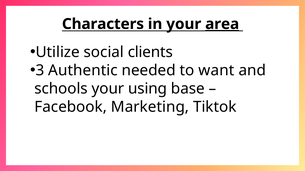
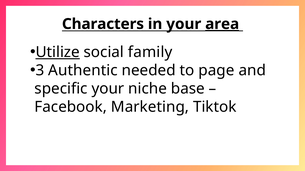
Utilize underline: none -> present (58, 52)
clients: clients -> family (150, 52)
want: want -> page (216, 71)
schools: schools -> specific (61, 89)
using: using -> niche (148, 89)
